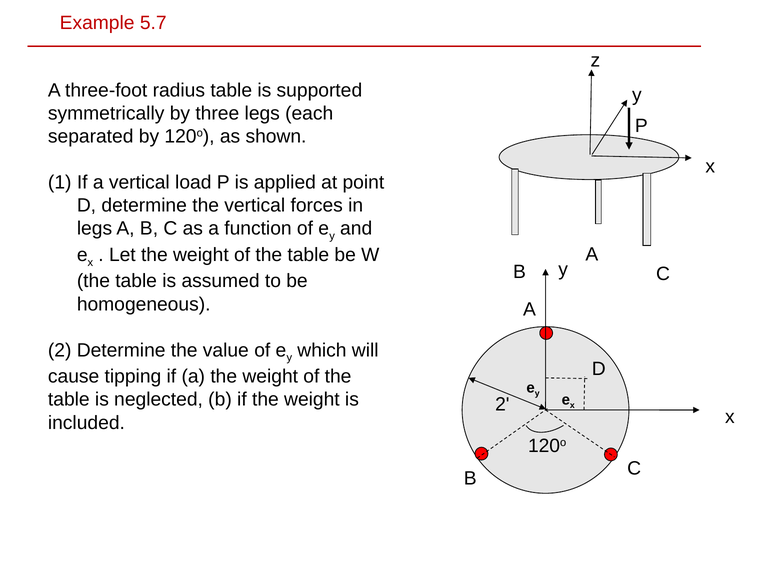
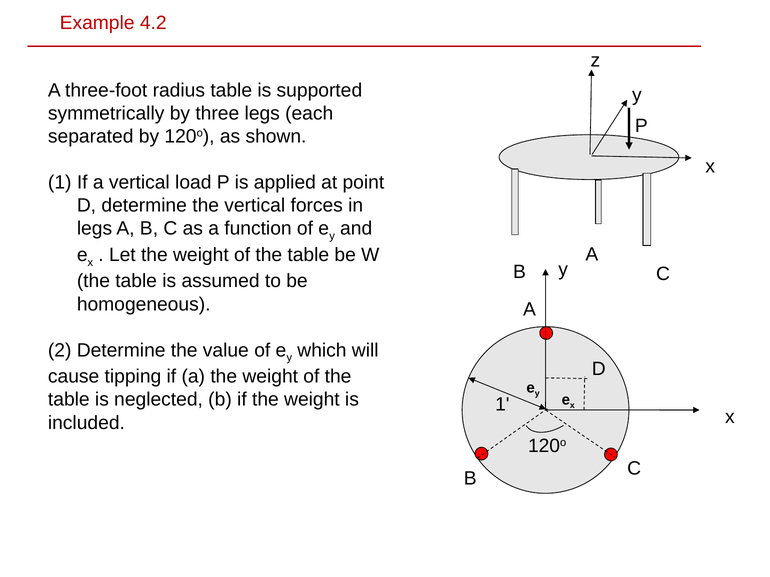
5.7: 5.7 -> 4.2 (153, 23)
2: 2 -> 1 (502, 405)
